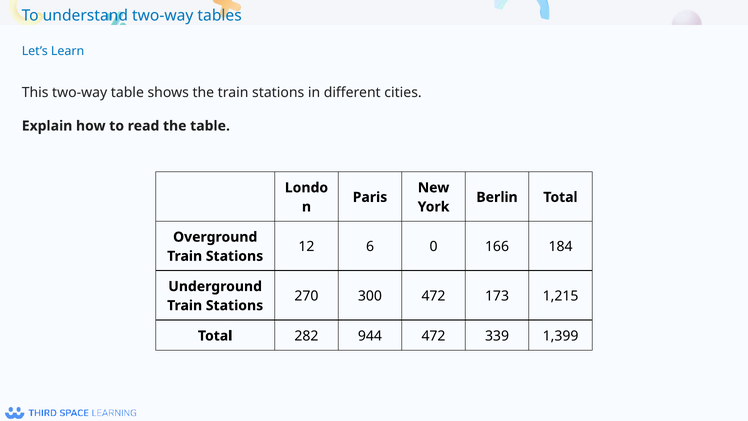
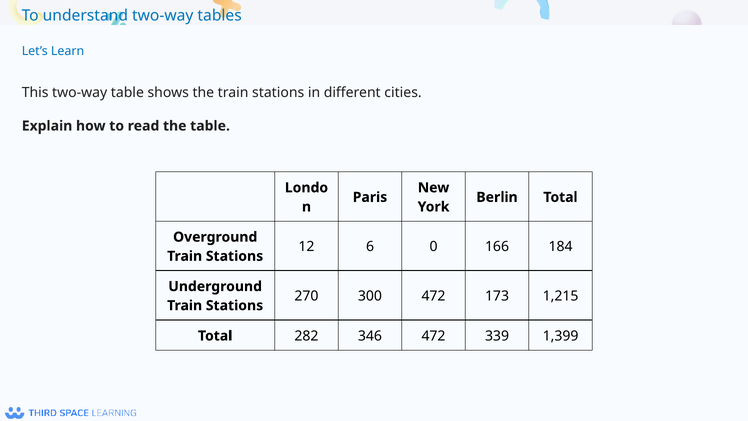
944: 944 -> 346 (370, 336)
